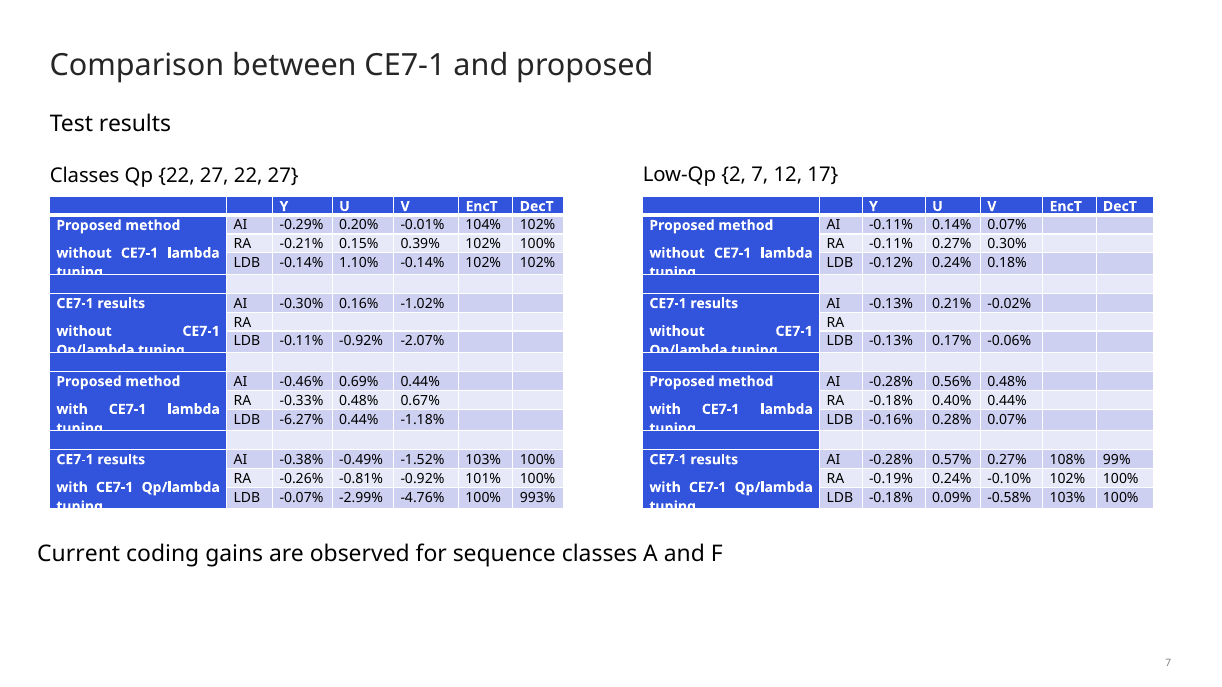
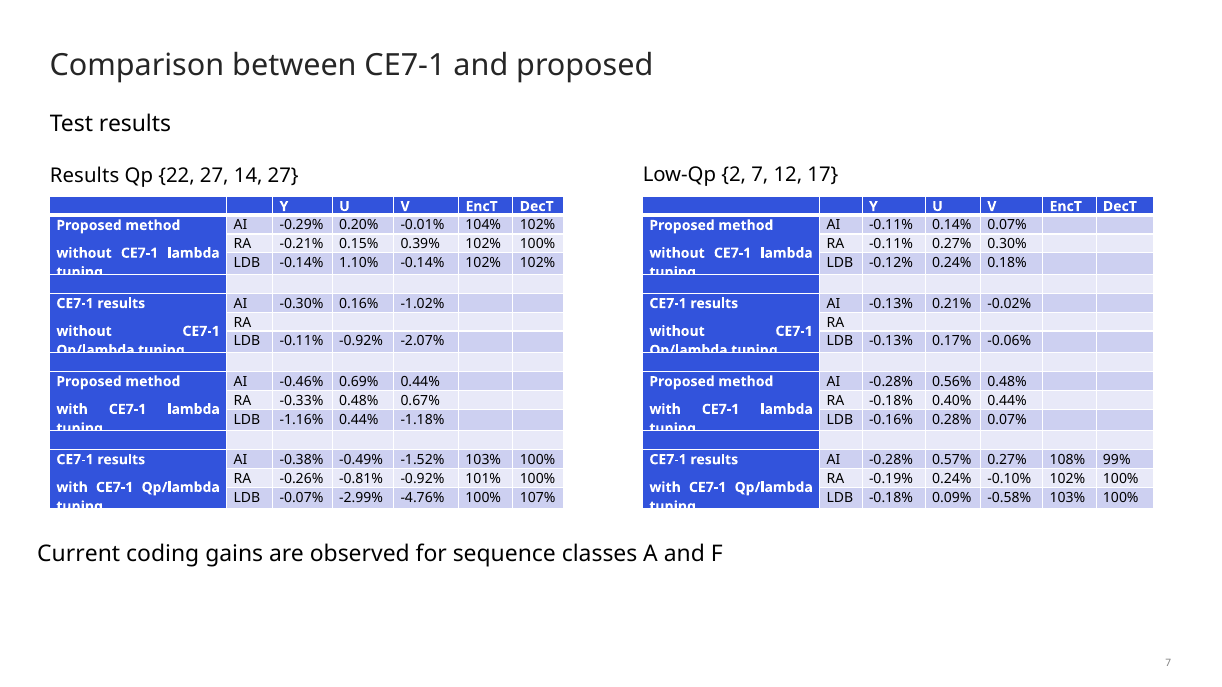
Classes: Classes -> Results (85, 176)
27 22: 22 -> 14 (248, 176)
-6.27%: -6.27% -> -1.16% (302, 420)
993%: 993% -> 107% (538, 498)
